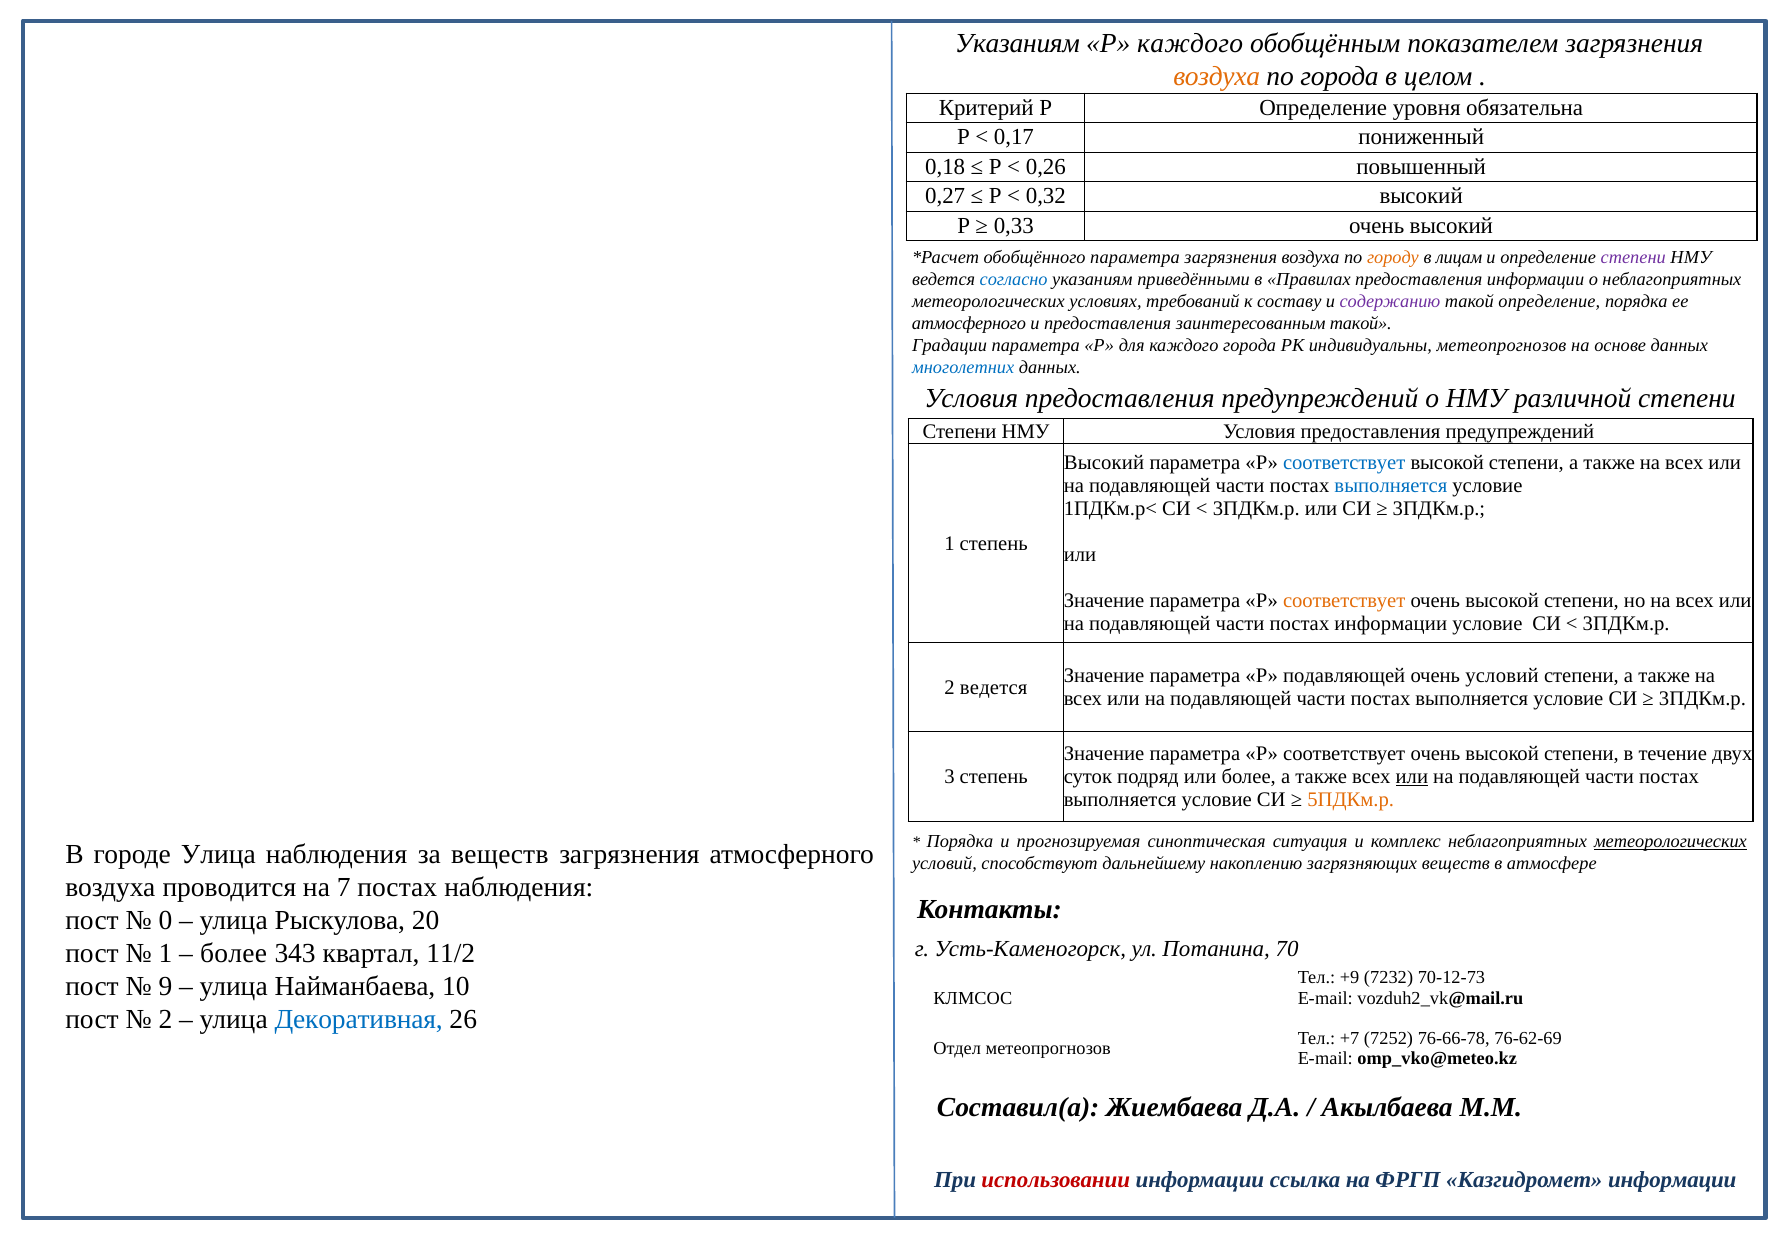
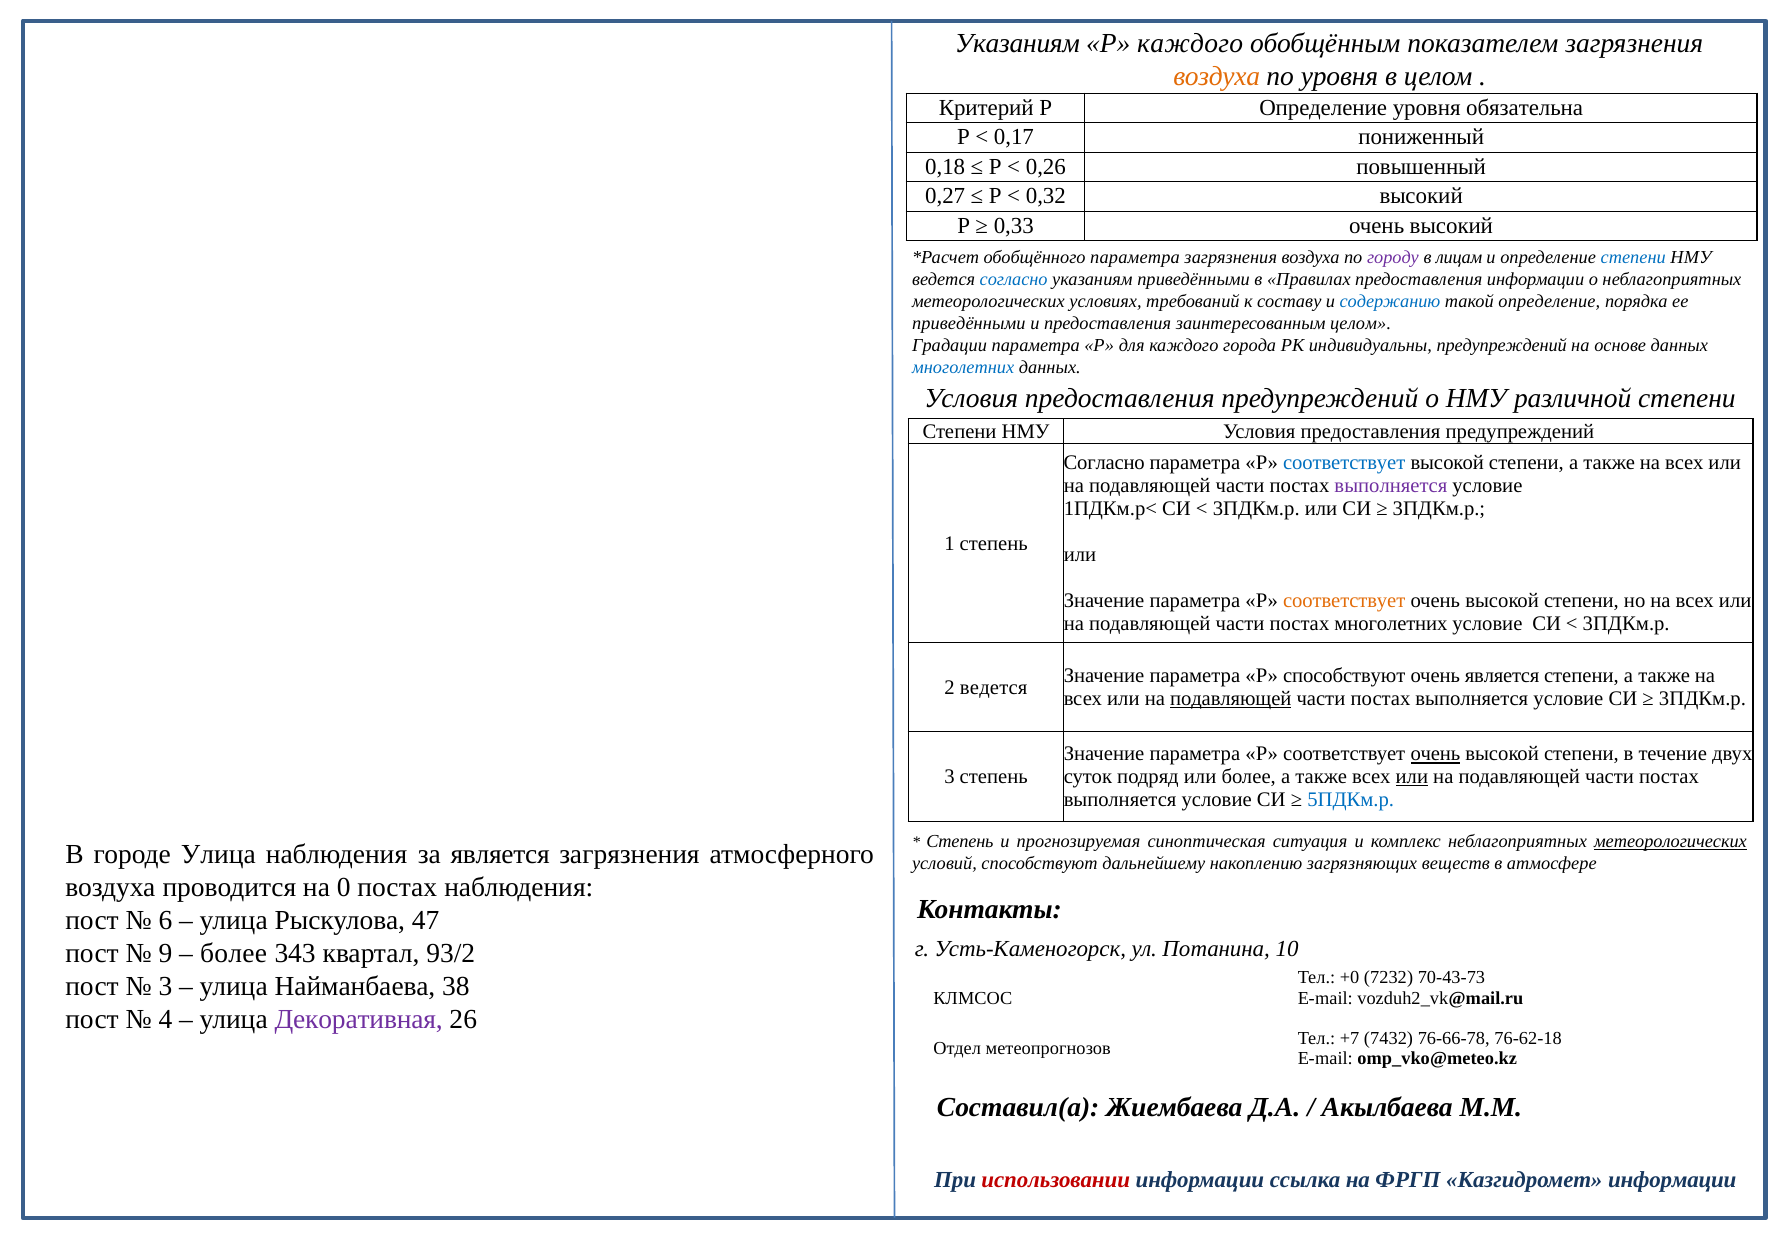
по города: города -> уровня (1339, 76)
городу colour: orange -> purple (1393, 257)
степени colour: purple -> blue (1633, 257)
содержанию colour: purple -> blue (1390, 301)
атмосферного: атмосферного -> приведёнными (969, 323)
заинтересованным такой: такой -> целом (1361, 323)
индивидуальны метеопрогнозов: метеопрогнозов -> предупреждений (1502, 345)
Высокий: Высокий -> Согласно (1104, 463)
выполняется colour: blue -> purple (1391, 486)
постах информации: информации -> многолетних (1391, 623)
Р подавляющей: подавляющей -> способствуют (1344, 676)
очень условий: условий -> является (1502, 676)
подавляющей underline: none -> present (1231, 699)
очень underline: none -> present (1435, 754)
5ПДКм.р colour: orange -> blue (1351, 799)
Порядка: Порядка -> Степень (960, 842)
за веществ: веществ -> является (500, 854)
7: 7 -> 0 (344, 887)
0: 0 -> 6 (165, 920)
20: 20 -> 47 (426, 920)
70: 70 -> 10 (1287, 949)
1: 1 -> 9 (165, 953)
11/2: 11/2 -> 93/2 (451, 953)
+9: +9 -> +0 (1350, 977)
70-12-73: 70-12-73 -> 70-43-73 (1451, 977)
9: 9 -> 3 (165, 986)
10: 10 -> 38 (456, 986)
2: 2 -> 4 (165, 1019)
Декоративная colour: blue -> purple (359, 1019)
7252: 7252 -> 7432 (1388, 1038)
76-62-69: 76-62-69 -> 76-62-18 (1528, 1038)
